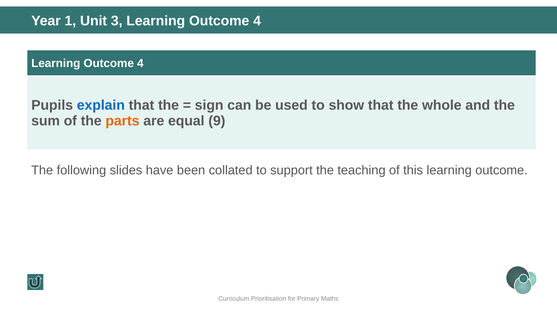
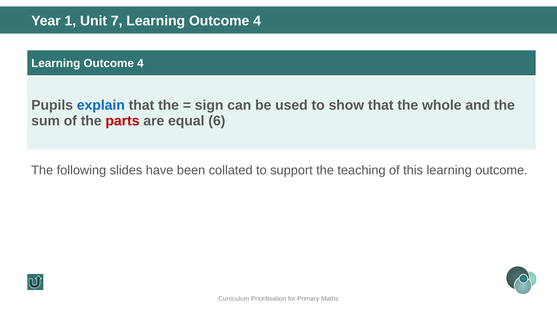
3: 3 -> 7 (117, 21)
parts colour: orange -> red (123, 121)
9: 9 -> 6 (217, 121)
